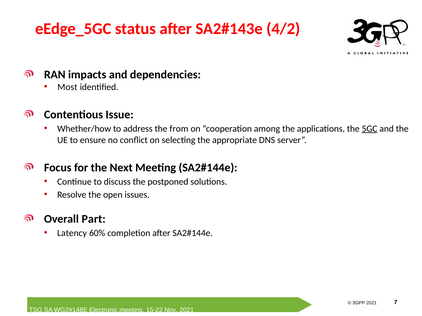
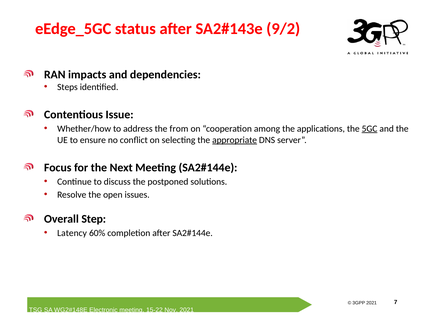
4/2: 4/2 -> 9/2 (283, 29)
Most: Most -> Steps (67, 87)
appropriate underline: none -> present (235, 140)
Part: Part -> Step (94, 219)
